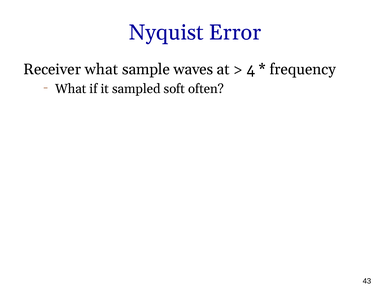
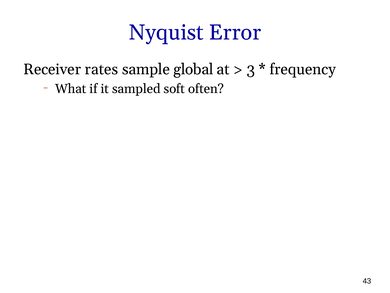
Receiver what: what -> rates (101, 69)
waves: waves -> global (193, 69)
4: 4 -> 3 (251, 69)
